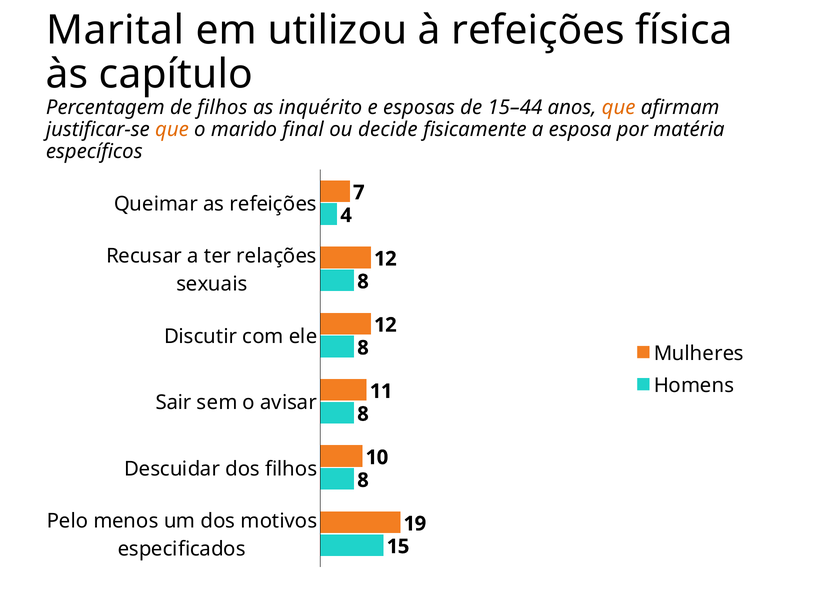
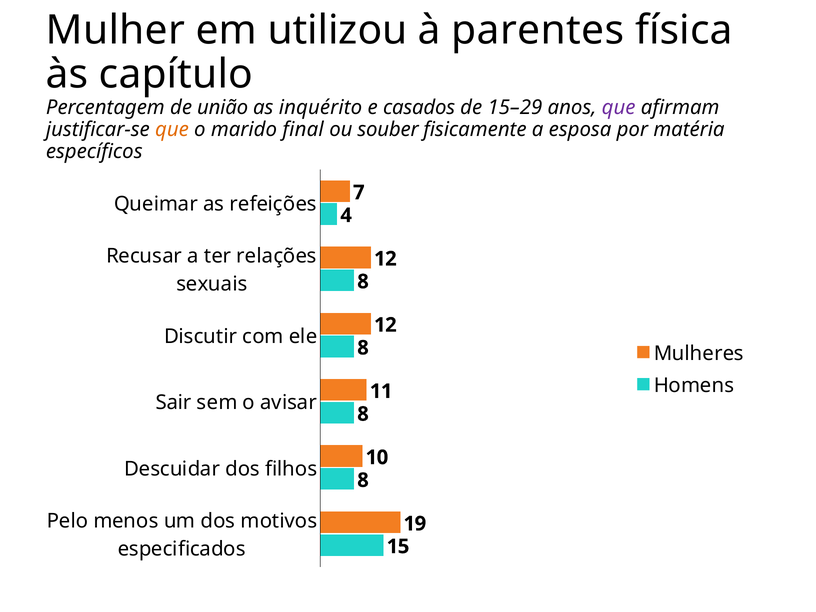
Marital: Marital -> Mulher (115, 30)
à refeições: refeições -> parentes (538, 30)
de filhos: filhos -> união (223, 108)
esposas: esposas -> casados (419, 108)
15–44: 15–44 -> 15–29 (515, 108)
que colour: orange -> purple (619, 108)
decide: decide -> souber (388, 130)
